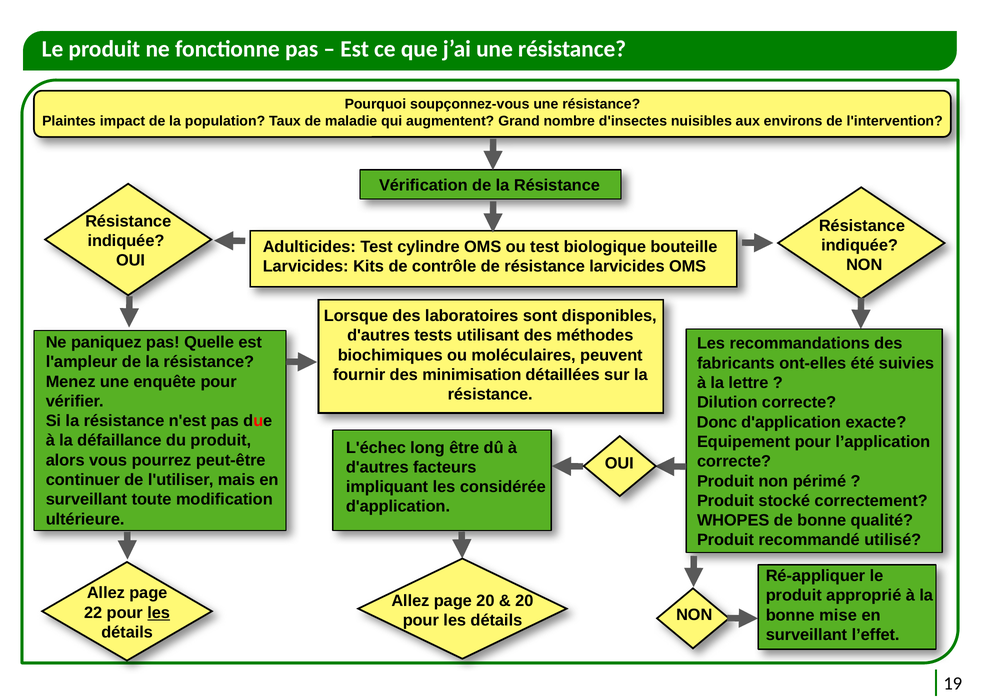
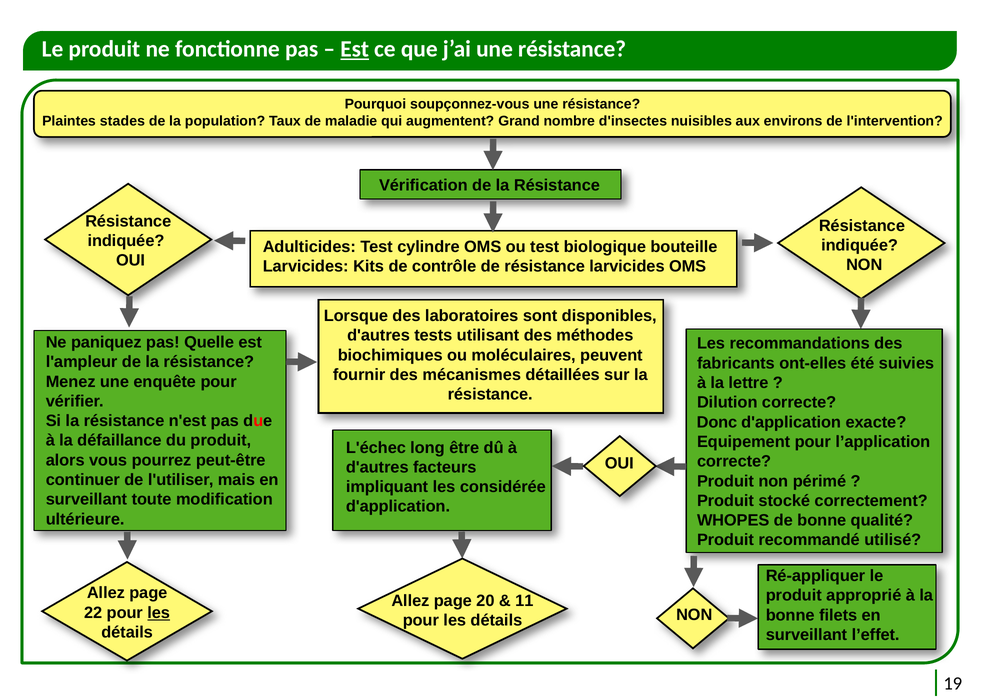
Est underline: none -> present (355, 49)
impact: impact -> stades (122, 121)
minimisation: minimisation -> mécanismes (472, 375)
20: 20 -> 11 (524, 601)
mise: mise -> filets (838, 615)
